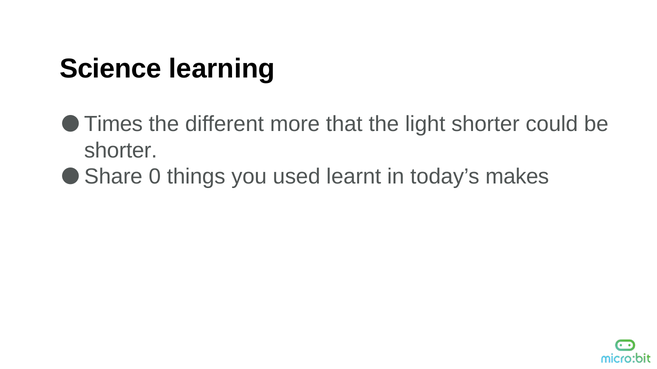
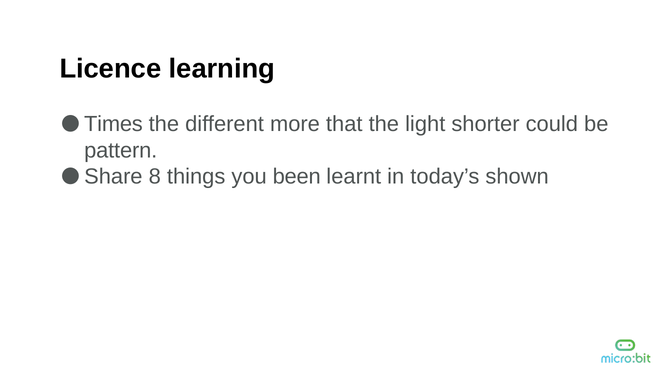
Science: Science -> Licence (110, 69)
shorter: shorter -> pattern (121, 151)
0: 0 -> 8 (155, 177)
used: used -> been (297, 177)
makes: makes -> shown (517, 177)
